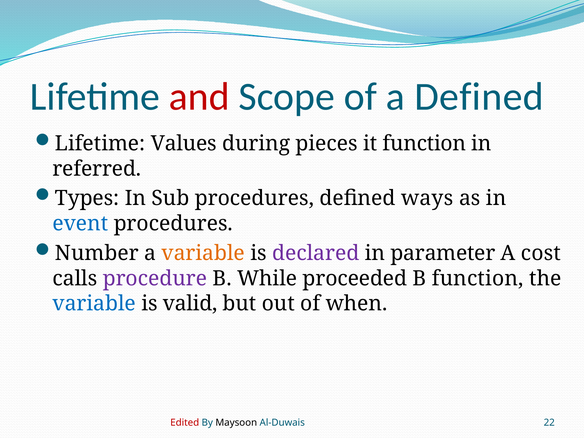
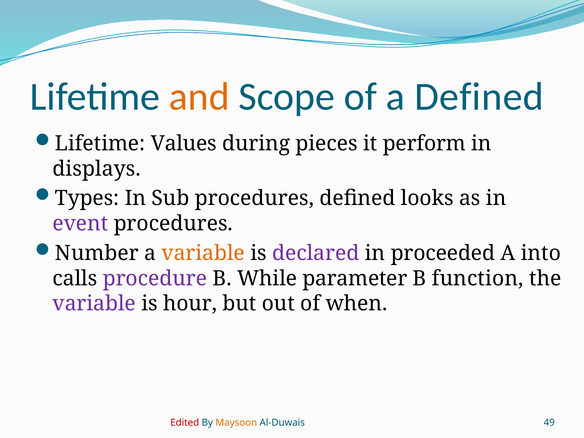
and colour: red -> orange (199, 97)
it function: function -> perform (424, 144)
referred: referred -> displays (97, 169)
ways: ways -> looks (427, 198)
event colour: blue -> purple (80, 224)
parameter: parameter -> proceeded (443, 253)
cost: cost -> into (541, 253)
proceeded: proceeded -> parameter (355, 278)
variable colour: blue -> purple (94, 304)
valid: valid -> hour (190, 304)
Maysoon colour: black -> orange (236, 423)
22: 22 -> 49 (549, 423)
